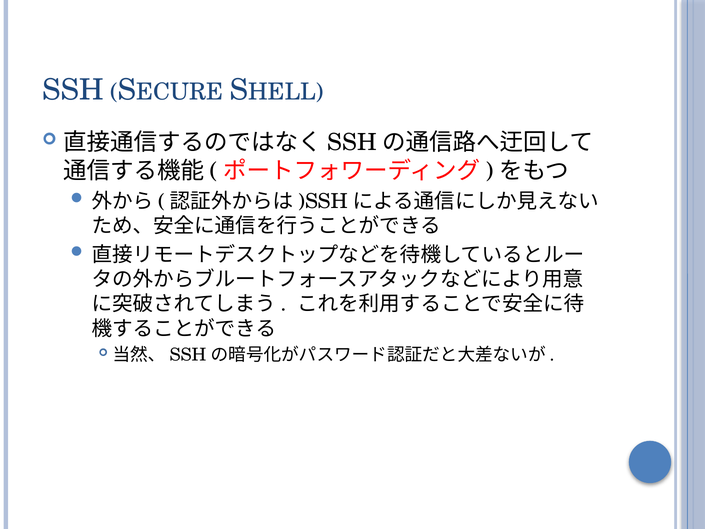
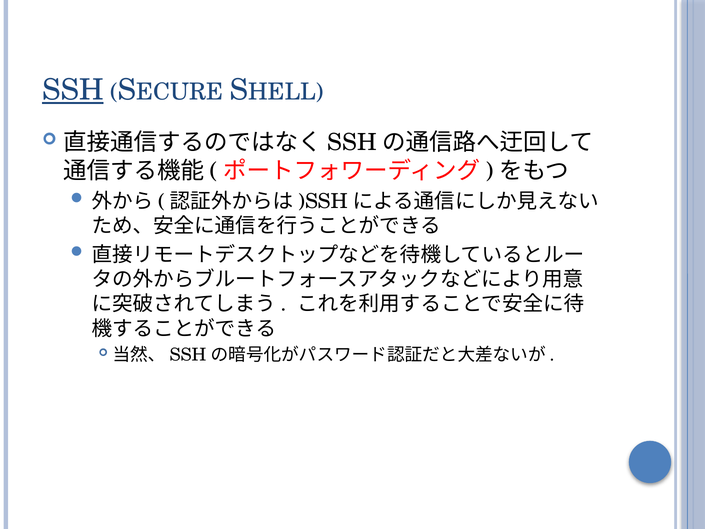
SSH underline: none -> present (73, 90)
